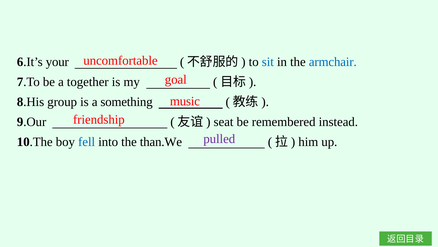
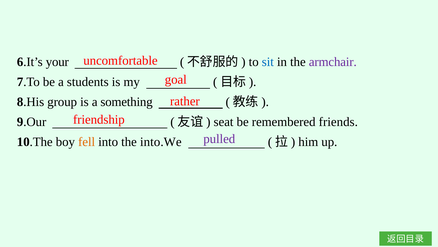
armchair colour: blue -> purple (333, 62)
together: together -> students (88, 82)
music: music -> rather (185, 101)
instead: instead -> friends (338, 122)
fell colour: blue -> orange (87, 142)
than.We: than.We -> into.We (161, 142)
